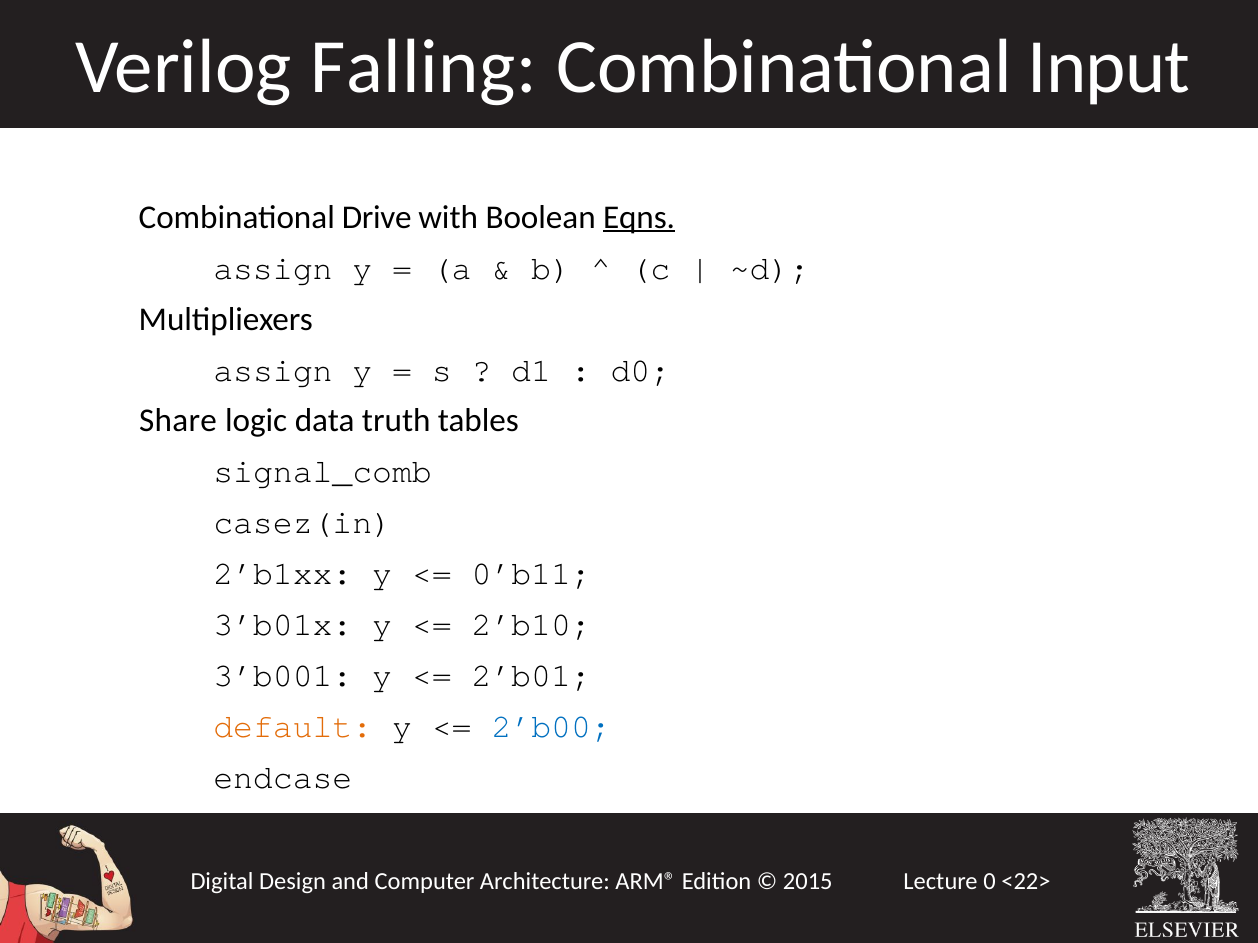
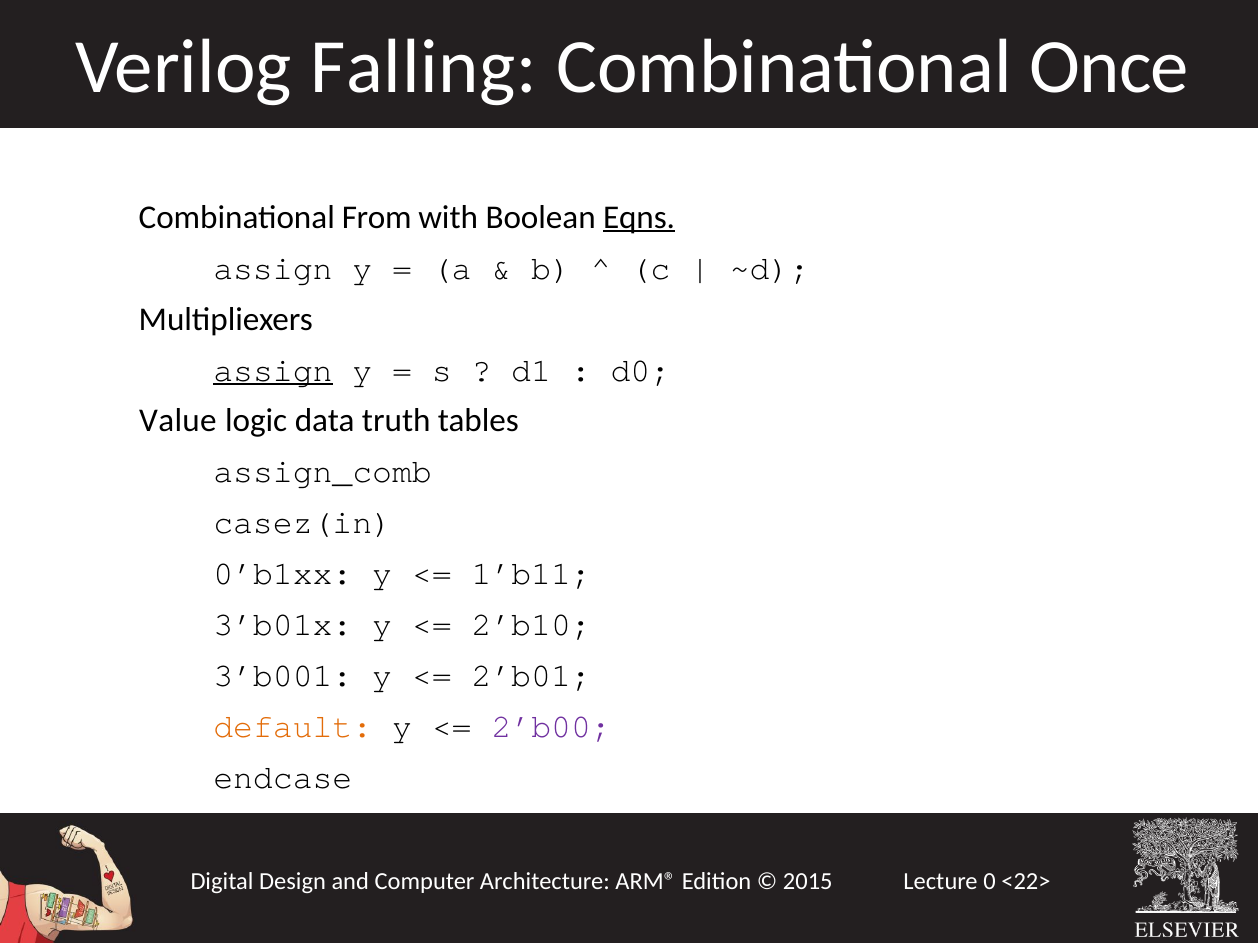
Input: Input -> Once (1109, 67)
Drive: Drive -> From (377, 217)
assign underline: none -> present (273, 370)
Share: Share -> Value (178, 421)
signal_comb: signal_comb -> assign_comb (323, 472)
2’b1xx: 2’b1xx -> 0’b1xx (283, 574)
0’b11: 0’b11 -> 1’b11 (531, 574)
2’b00 colour: blue -> purple (551, 727)
